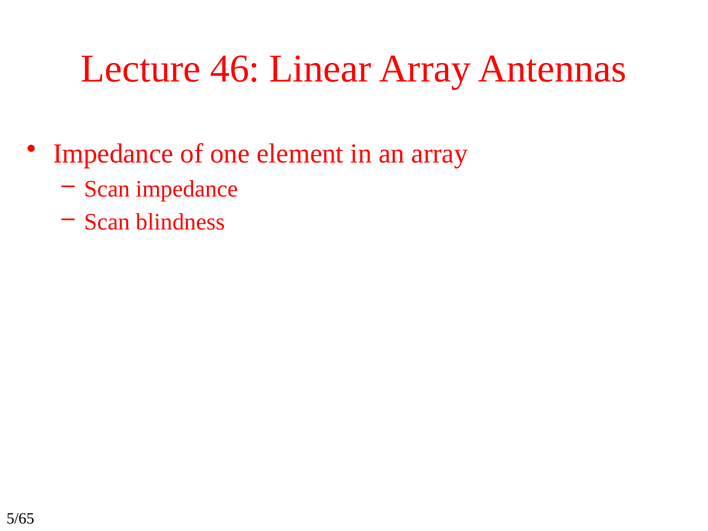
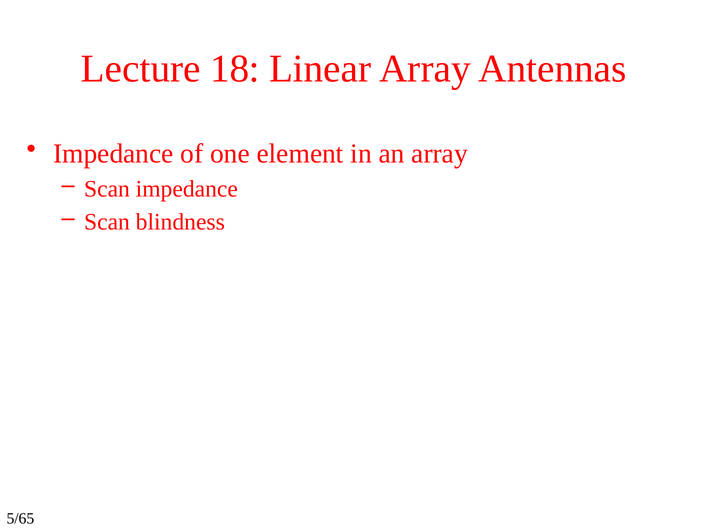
46: 46 -> 18 (235, 69)
